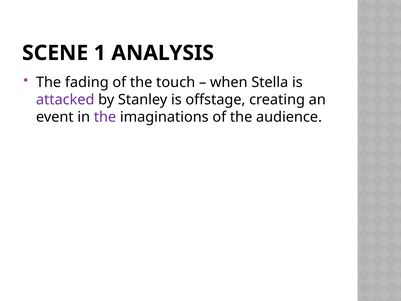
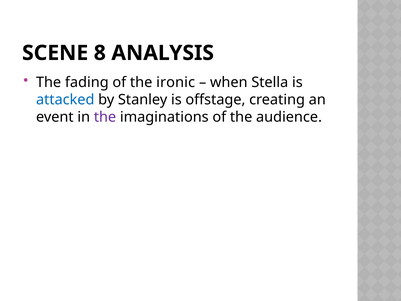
1: 1 -> 8 (100, 53)
touch: touch -> ironic (176, 82)
attacked colour: purple -> blue (65, 100)
